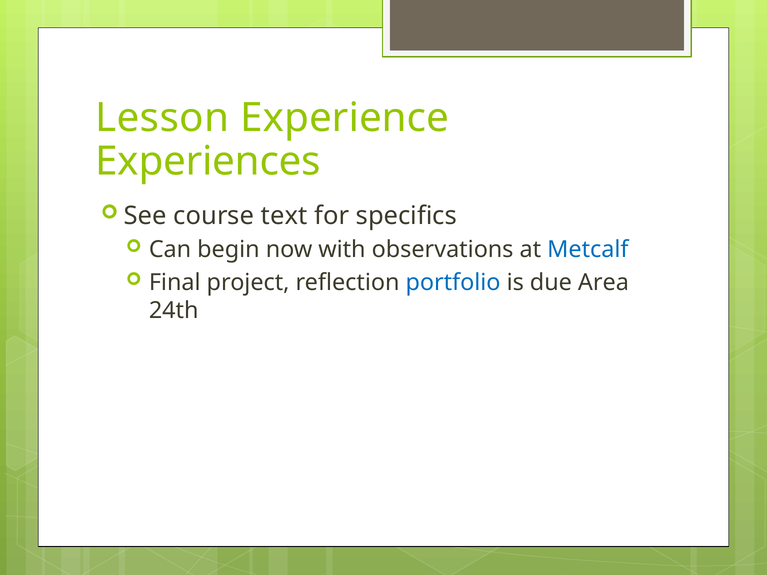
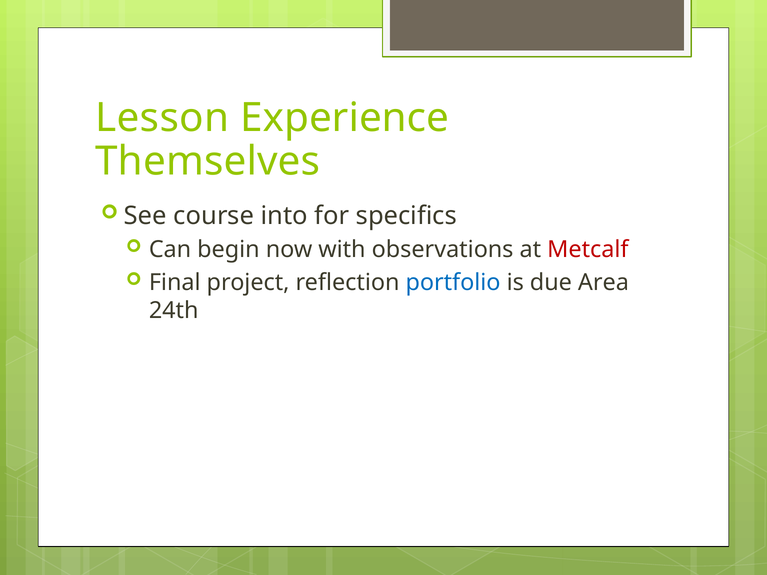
Experiences: Experiences -> Themselves (208, 162)
text: text -> into (284, 216)
Metcalf colour: blue -> red (588, 250)
